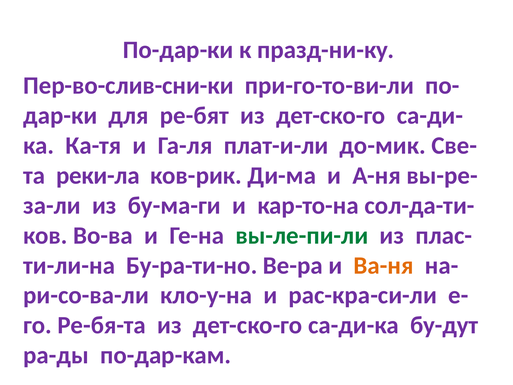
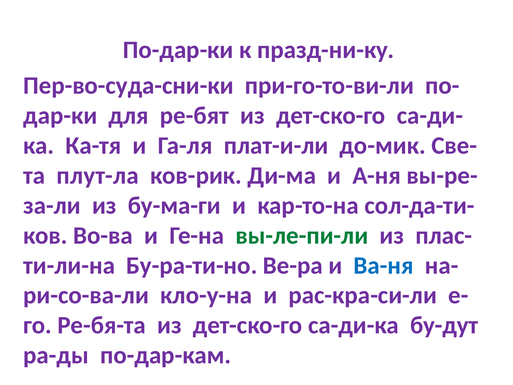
Пер-во-слив-сни-ки: Пер-во-слив-сни-ки -> Пер-во-суда-сни-ки (128, 86)
реки-ла: реки-ла -> плут-ла (98, 175)
Ва-ня colour: orange -> blue (384, 265)
